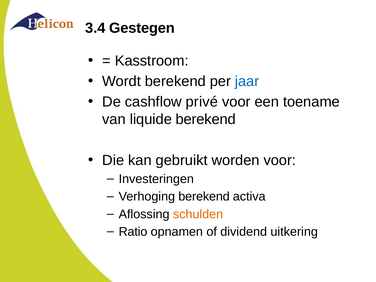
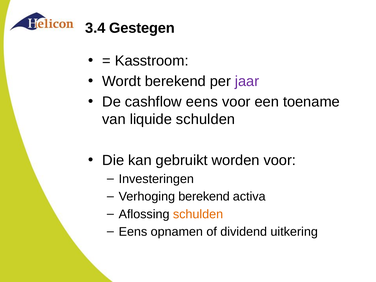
jaar colour: blue -> purple (247, 81)
cashflow privé: privé -> eens (202, 102)
liquide berekend: berekend -> schulden (206, 119)
Ratio: Ratio -> Eens (133, 232)
